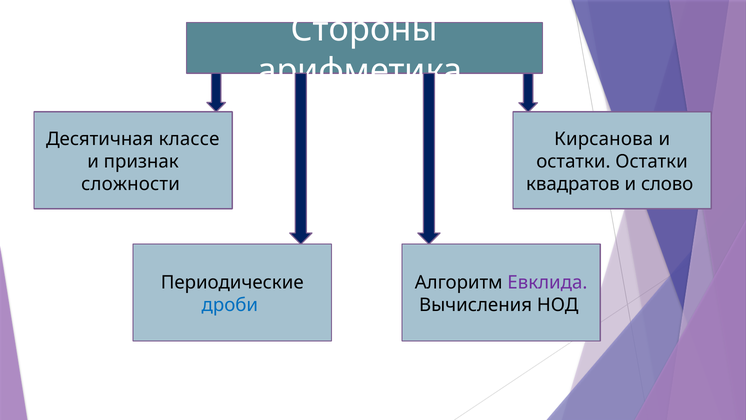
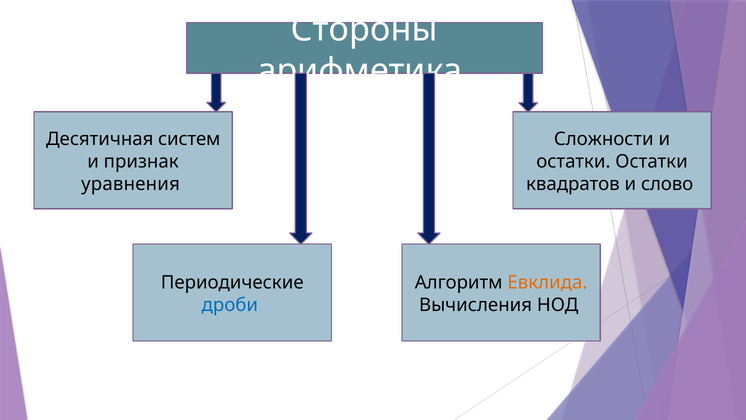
классе: классе -> систем (189, 139)
Кирсанова: Кирсанова -> Сложности (604, 139)
сложности: сложности -> уравнения (131, 184)
Евклида colour: purple -> orange (547, 282)
